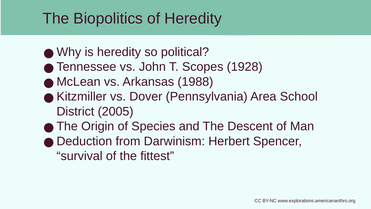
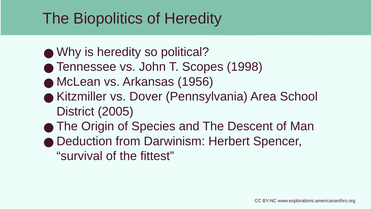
1928: 1928 -> 1998 (245, 67)
1988: 1988 -> 1956 (195, 82)
